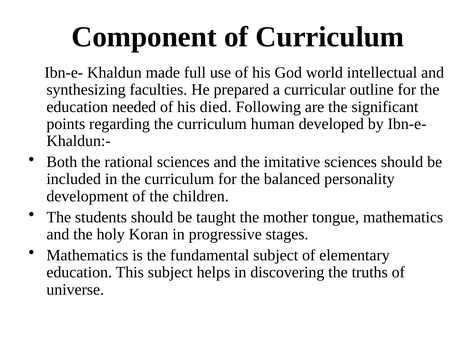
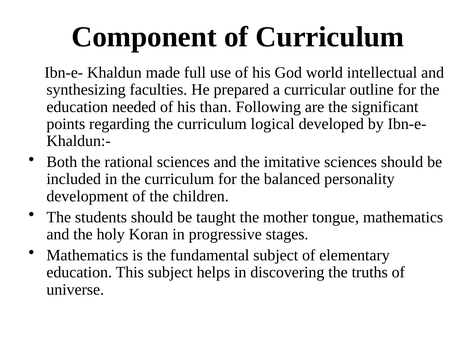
died: died -> than (216, 107)
human: human -> logical (273, 124)
